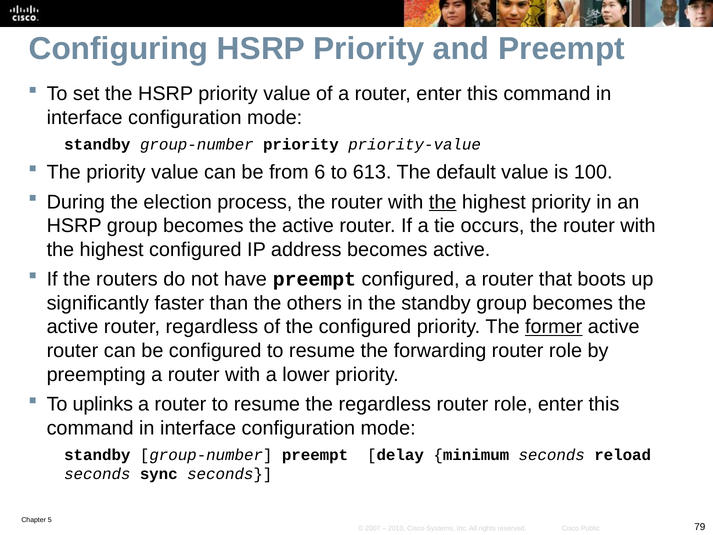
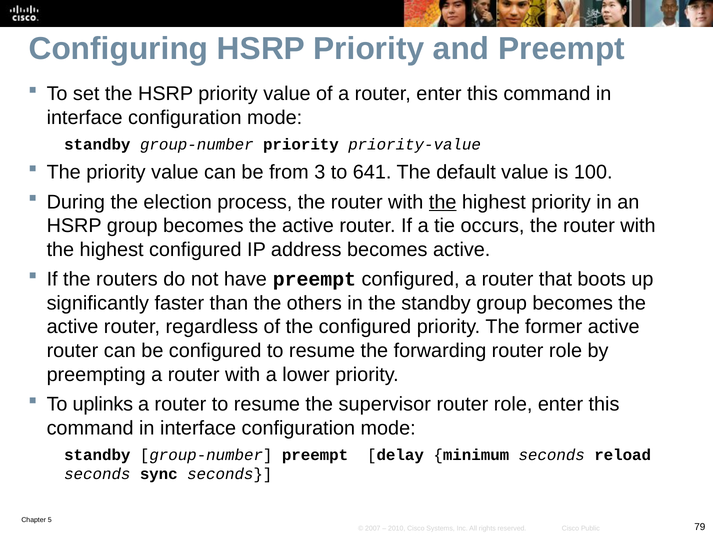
6: 6 -> 3 (320, 172)
613: 613 -> 641 (372, 172)
former underline: present -> none (554, 327)
the regardless: regardless -> supervisor (385, 404)
